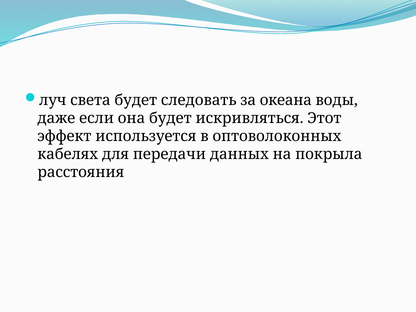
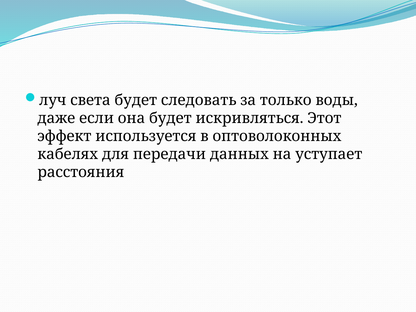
океана: океана -> только (286, 100)
покрыла: покрыла -> уступает (329, 154)
